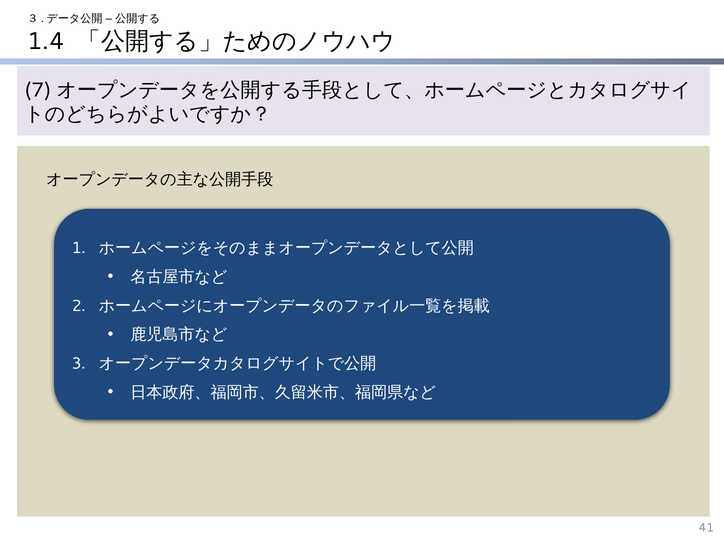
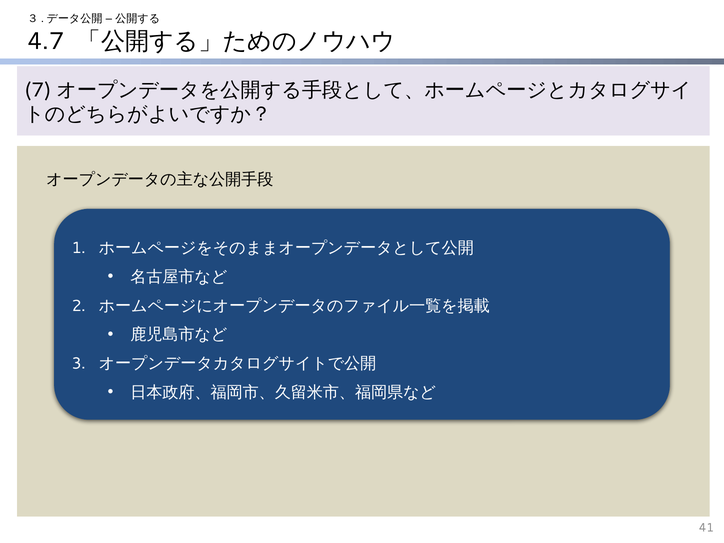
1.4: 1.4 -> 4.7 (46, 42)
